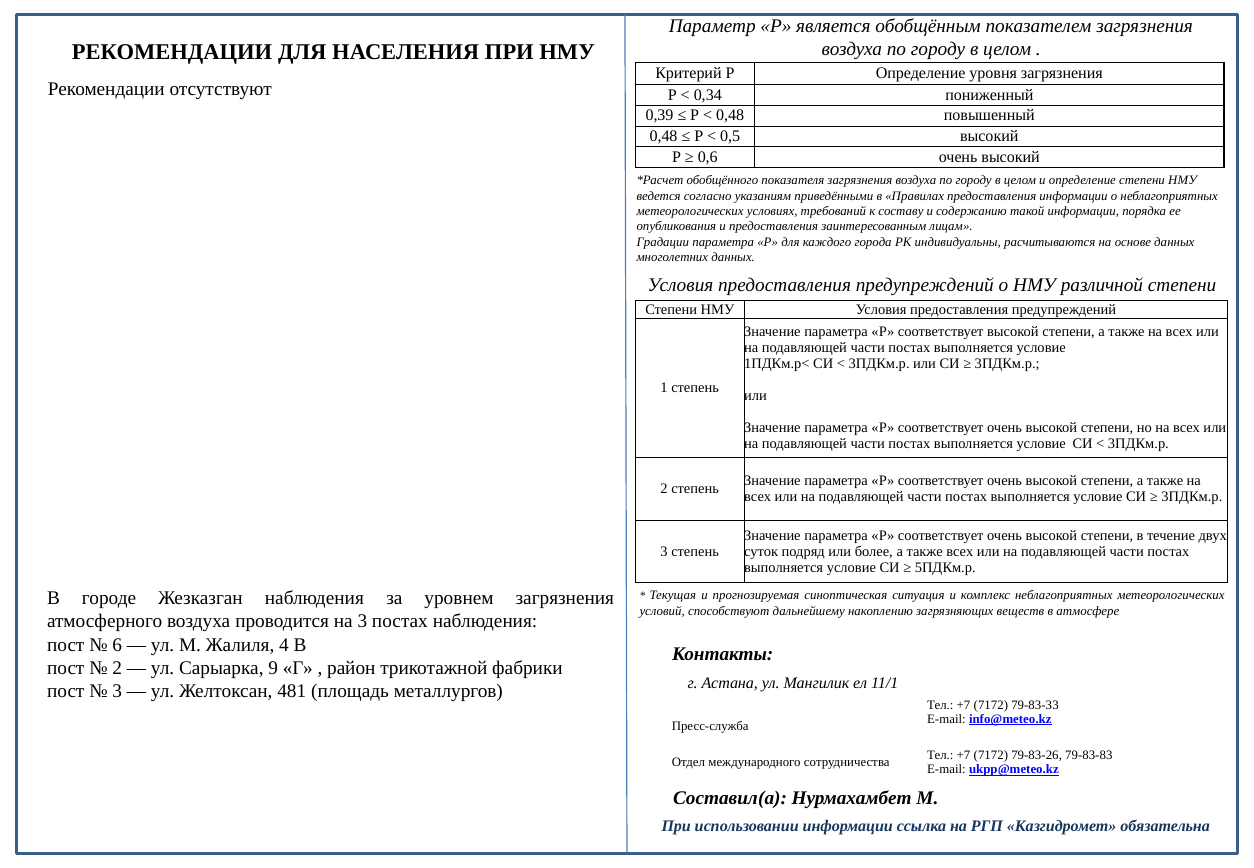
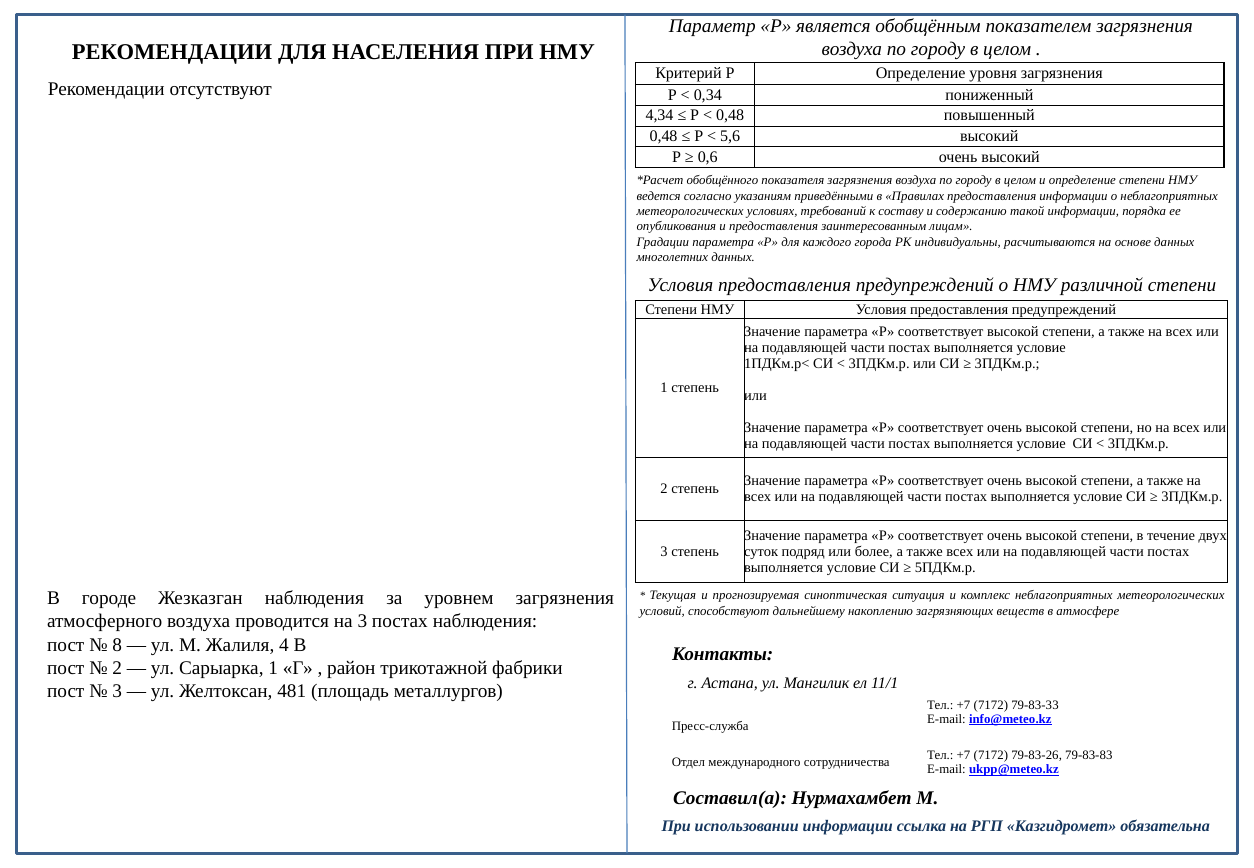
0,39: 0,39 -> 4,34 (660, 116)
0,5: 0,5 -> 5,6 (730, 136)
6: 6 -> 8 (117, 645)
Сарыарка 9: 9 -> 1 (273, 668)
